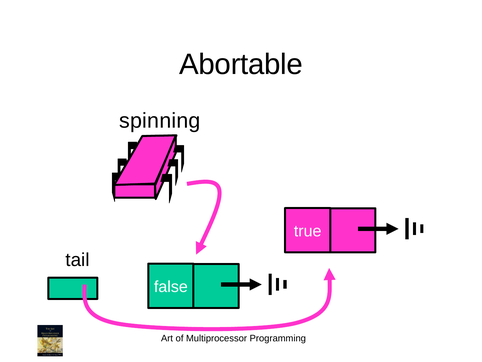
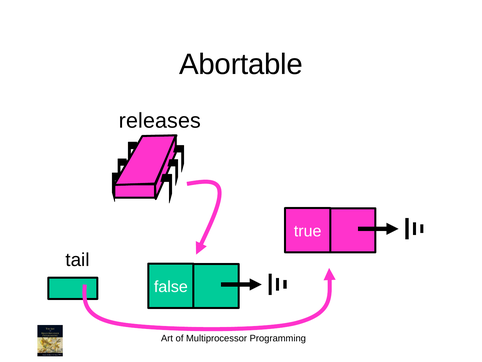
spinning: spinning -> releases (160, 120)
